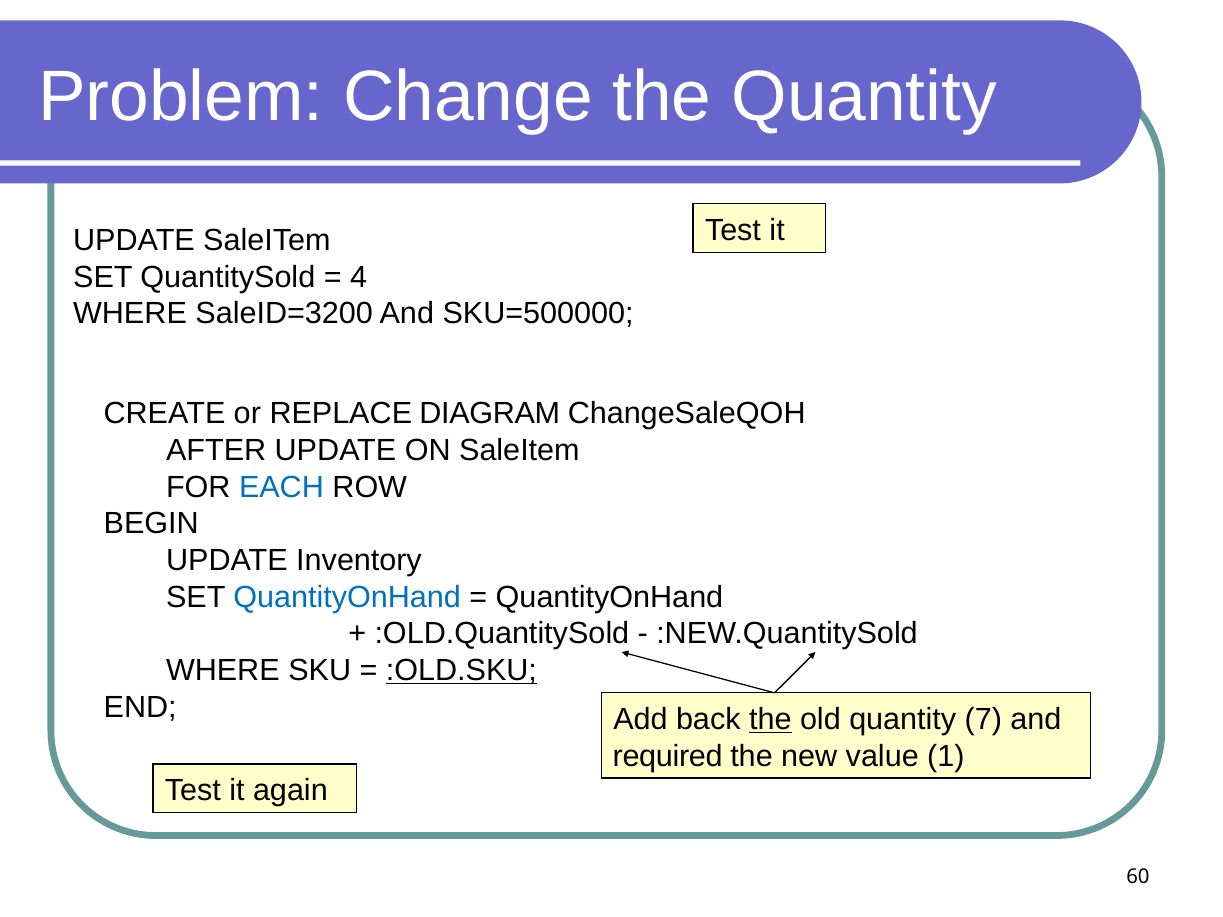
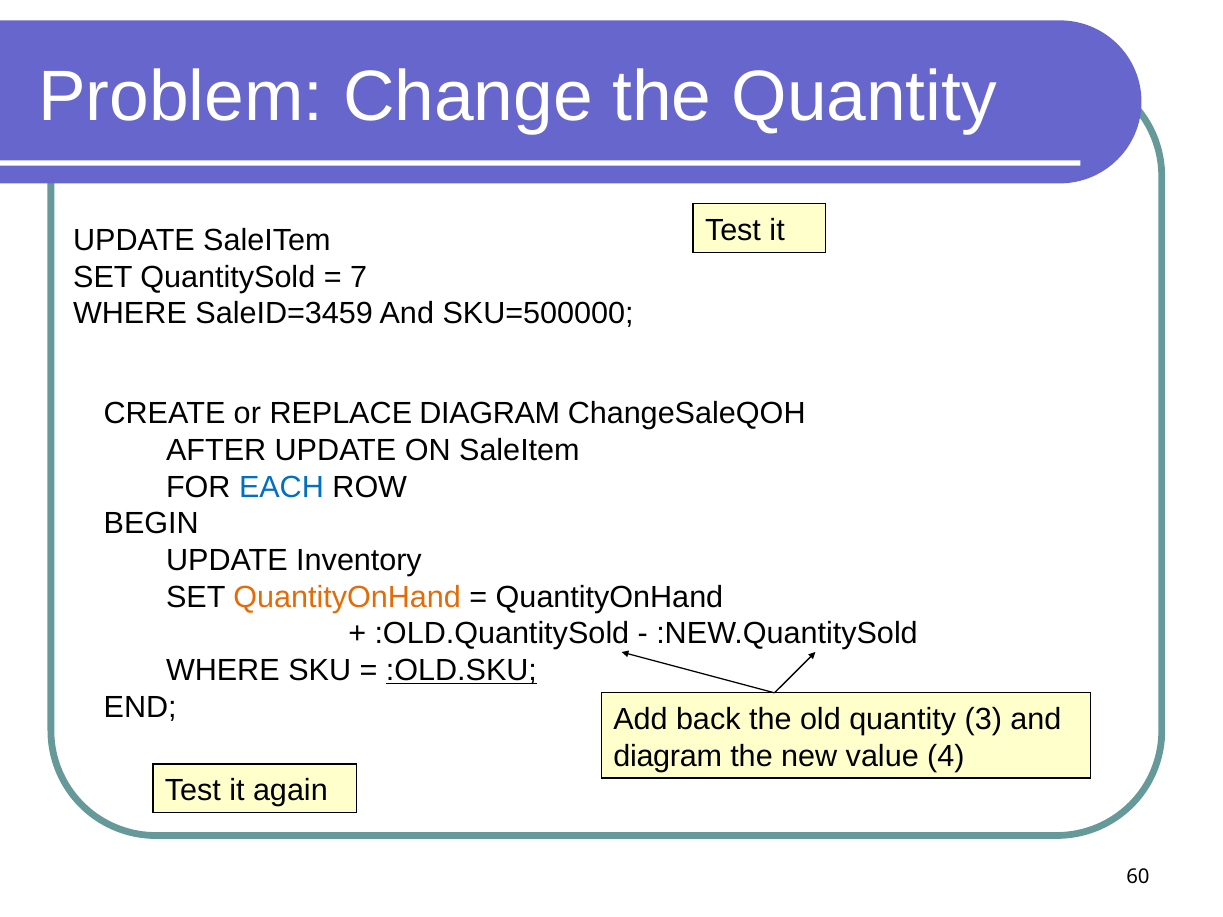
4: 4 -> 7 (359, 277)
SaleID=3200: SaleID=3200 -> SaleID=3459 (284, 314)
QuantityOnHand colour: blue -> orange (347, 597)
the underline: present -> none (770, 719)
7: 7 -> 3 (983, 719)
required: required -> diagram (668, 756)
1: 1 -> 4 (946, 756)
